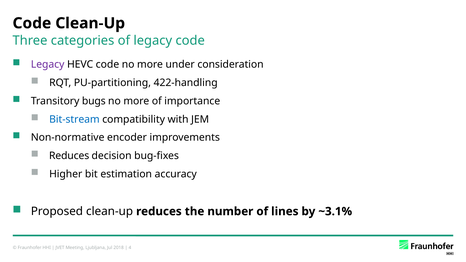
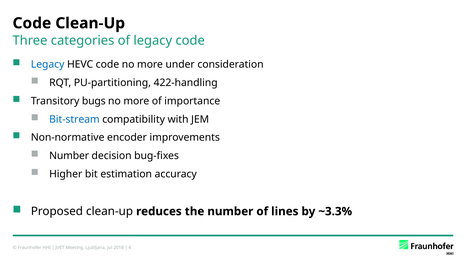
Legacy colour: purple -> blue (48, 65)
Reduces: Reduces -> Number (69, 156)
~3.1%: ~3.1% -> ~3.3% (335, 212)
